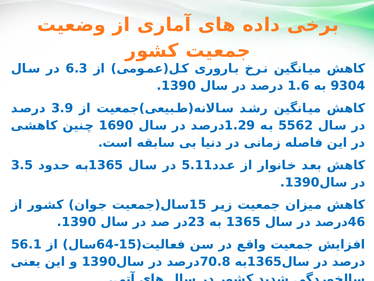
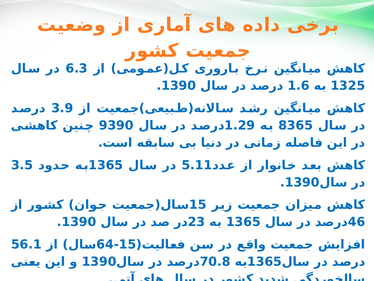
9304: 9304 -> 1325 (348, 86)
1690: 1690 -> 9390 (116, 125)
5562: 5562 -> 8365 (296, 125)
